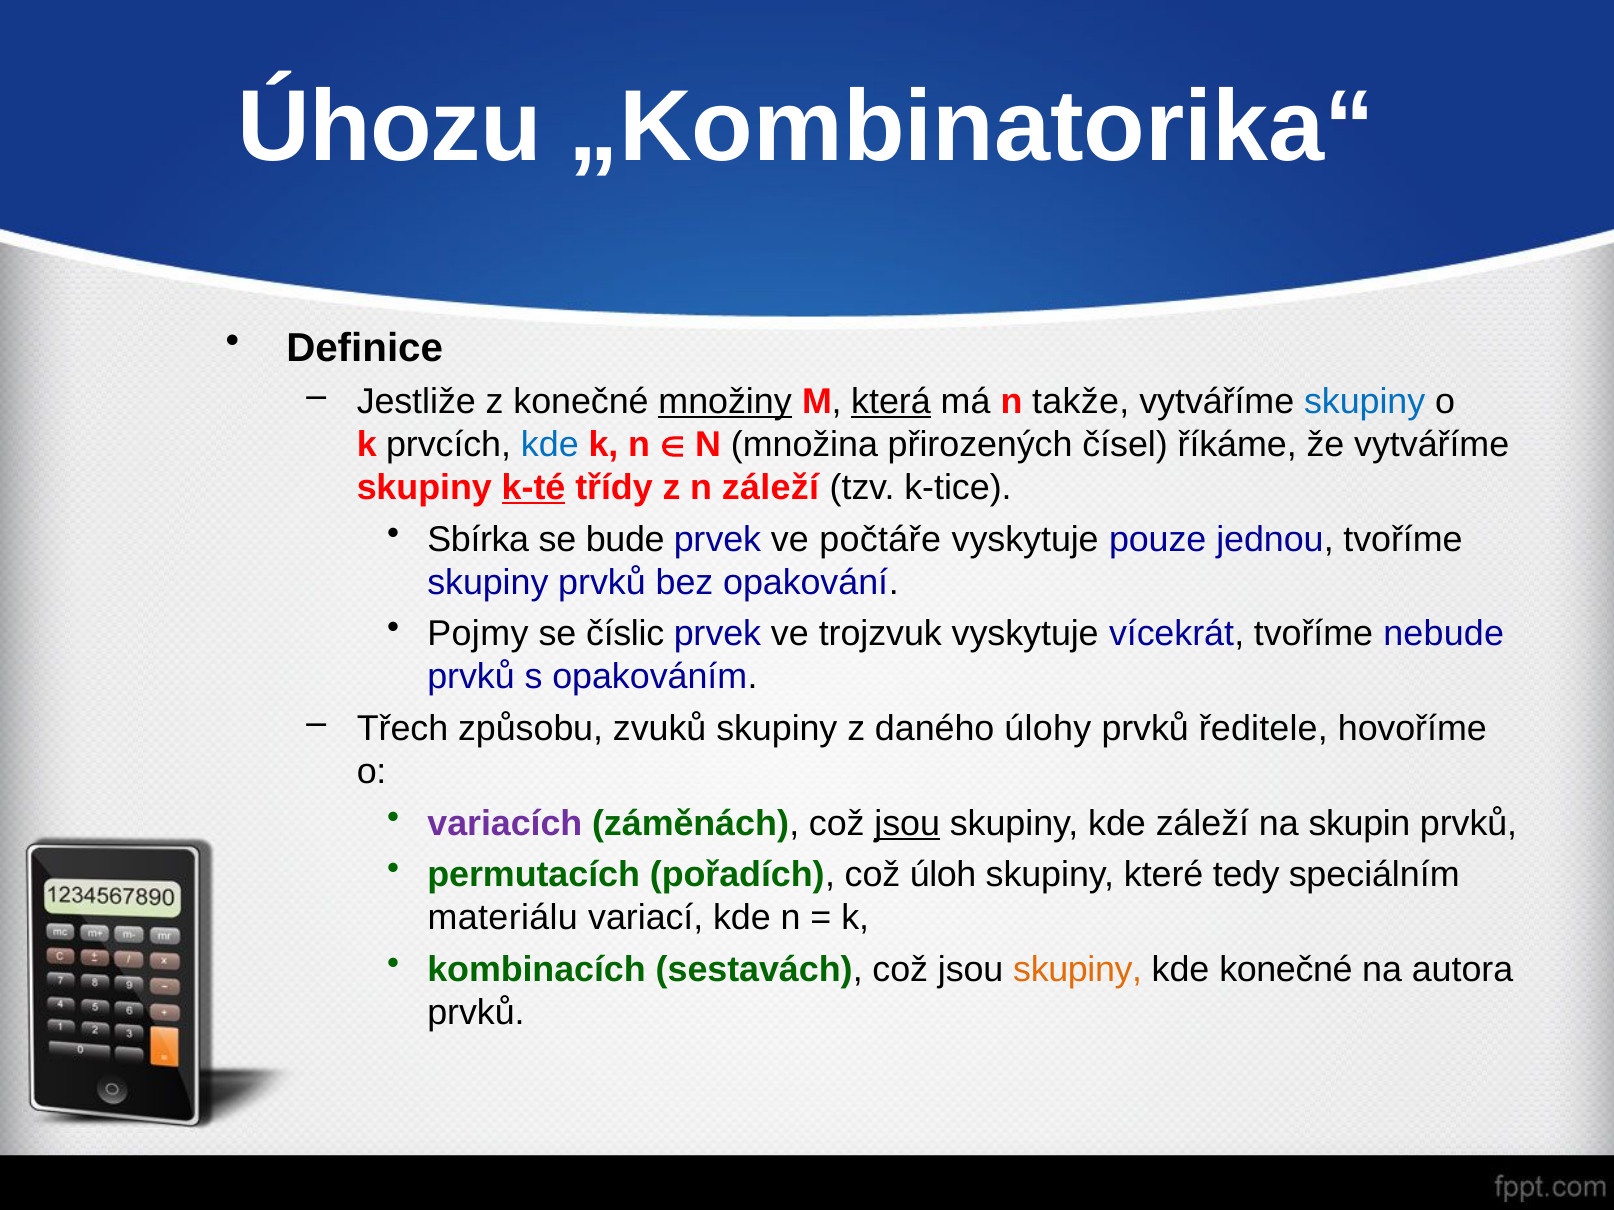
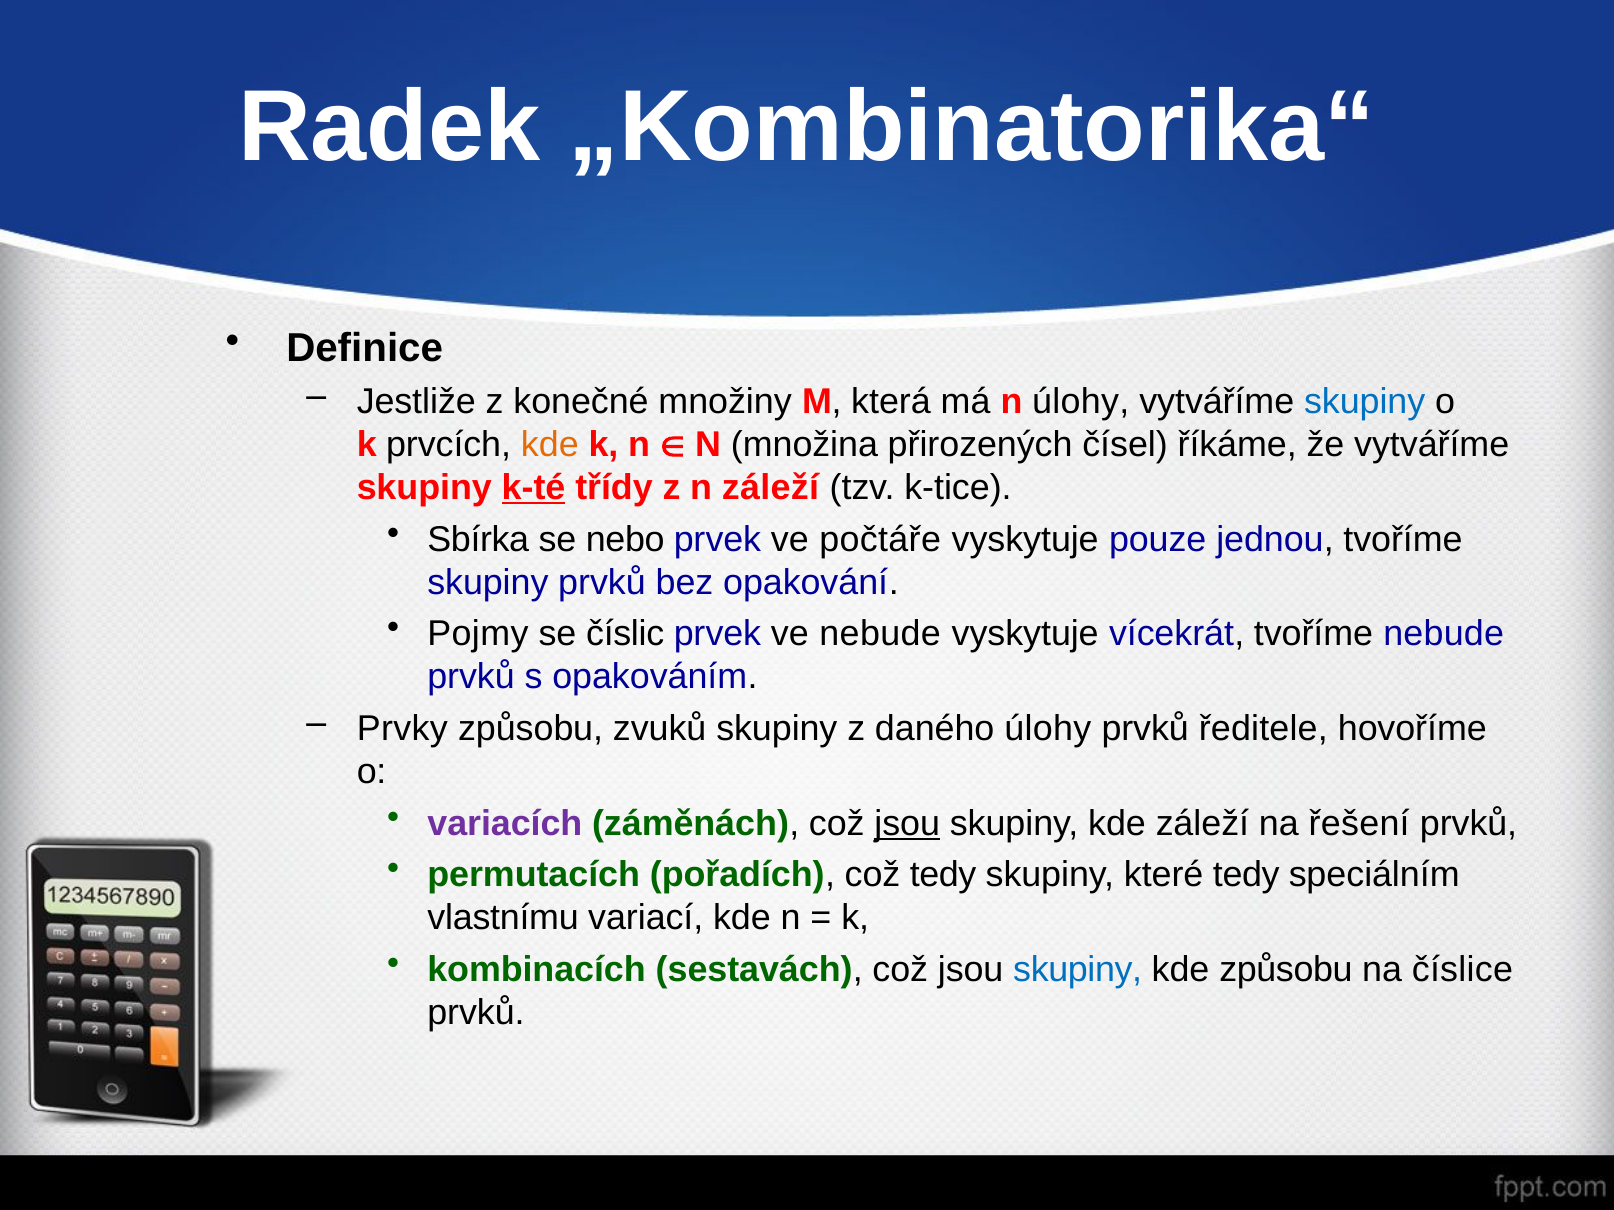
Úhozu: Úhozu -> Radek (389, 127)
množiny underline: present -> none (725, 402)
která underline: present -> none (891, 402)
n takže: takže -> úlohy (1081, 402)
kde colour: blue -> orange (550, 445)
bude: bude -> nebo (625, 540)
ve trojzvuk: trojzvuk -> nebude (880, 634)
Třech: Třech -> Prvky (402, 729)
skupin: skupin -> řešení (1359, 824)
což úloh: úloh -> tedy (943, 875)
materiálu: materiálu -> vlastnímu (503, 918)
skupiny colour: orange -> blue (1078, 970)
kde konečné: konečné -> způsobu (1286, 970)
autora: autora -> číslice (1462, 970)
